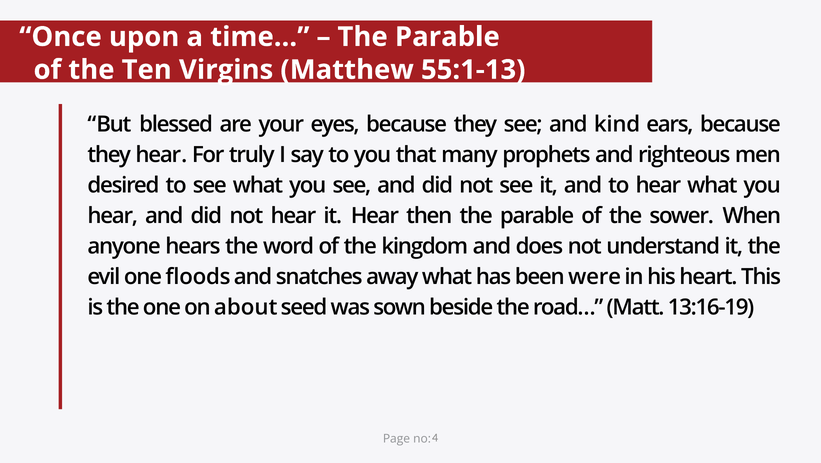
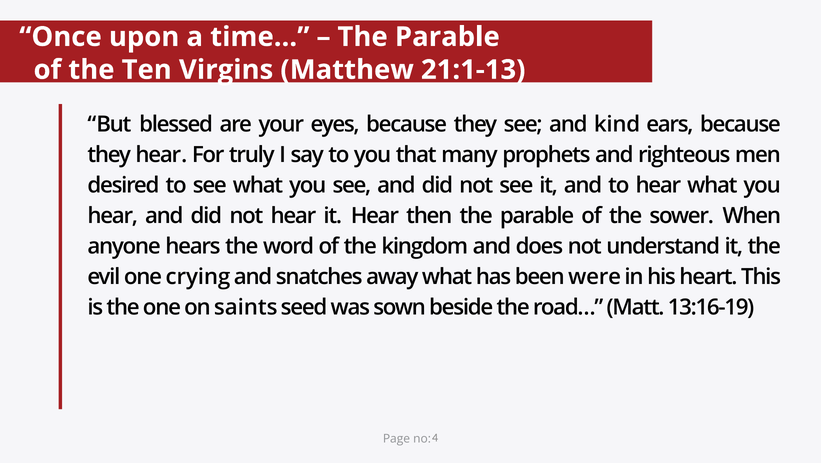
55:1-13: 55:1-13 -> 21:1-13 (473, 70)
floods: floods -> crying (198, 277)
about: about -> saints (246, 307)
